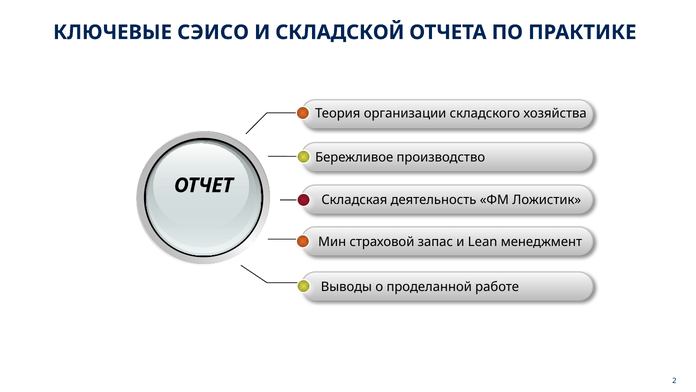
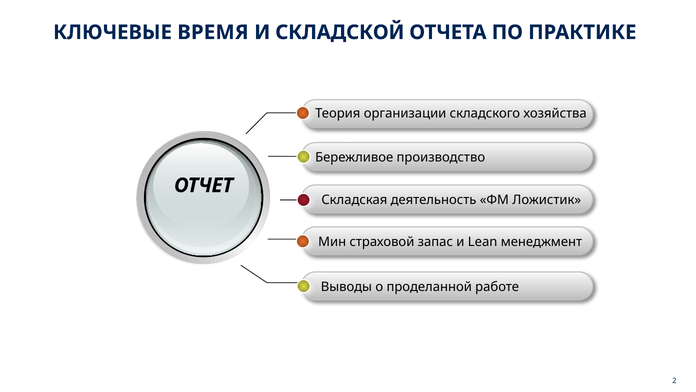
СЭИСО: СЭИСО -> ВРЕМЯ (213, 32)
